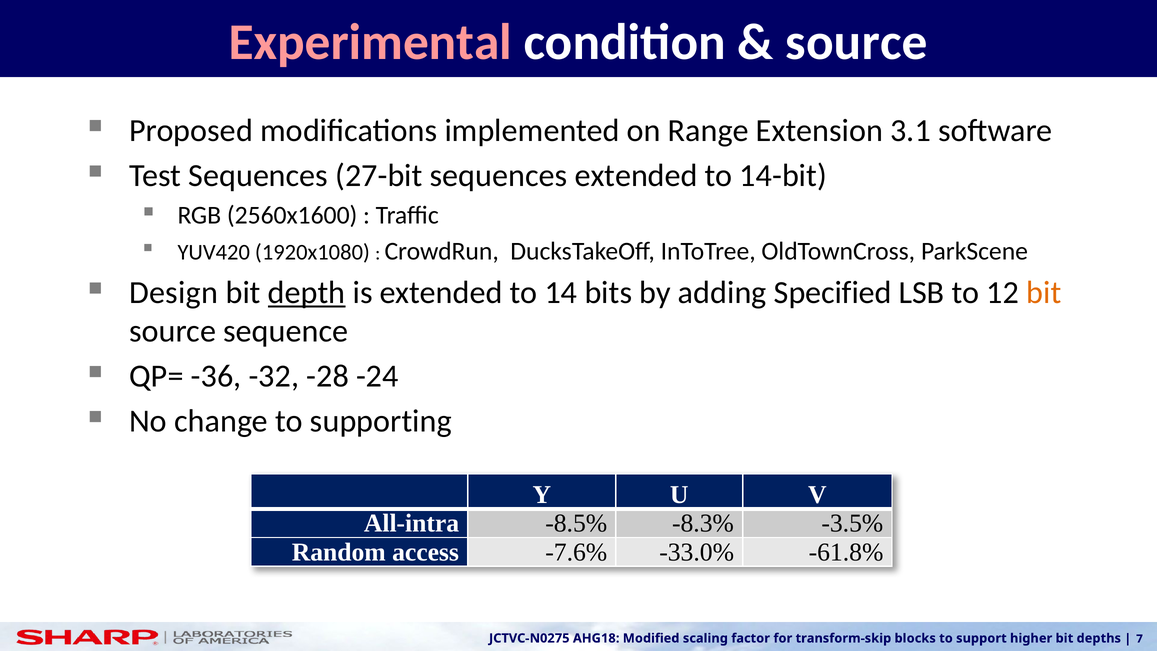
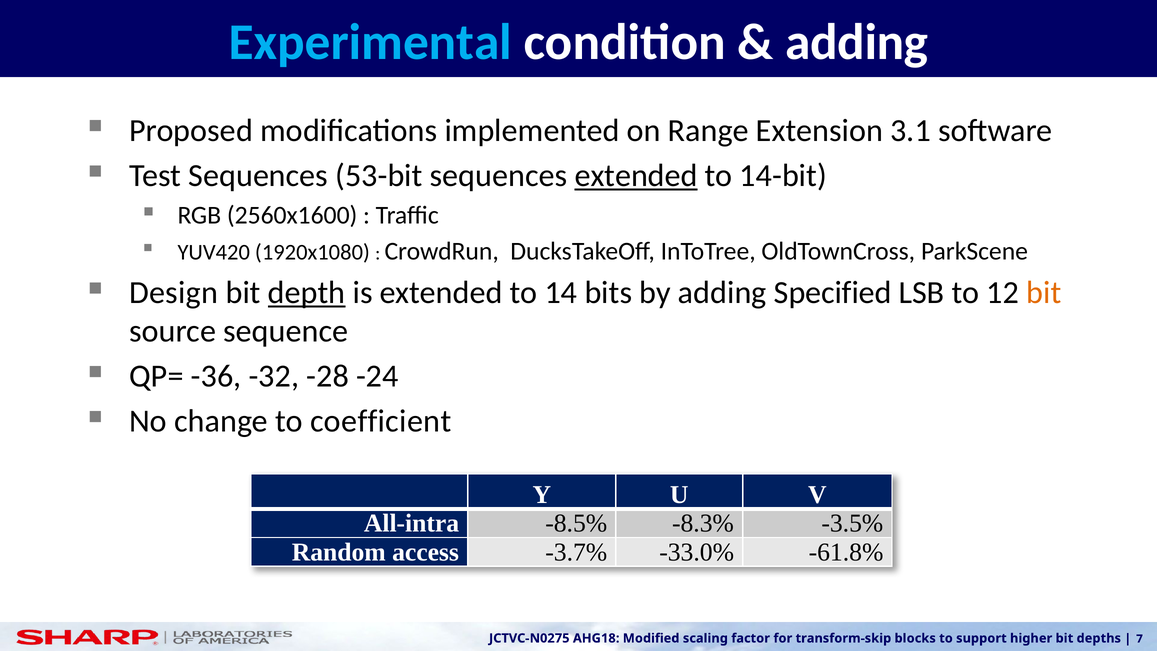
Experimental colour: pink -> light blue (370, 42)
source: source -> adding (857, 42)
27-bit: 27-bit -> 53-bit (379, 176)
extended underline: none -> present (636, 176)
supporting: supporting -> coefficient (381, 421)
-7.6%: -7.6% -> -3.7% (576, 552)
